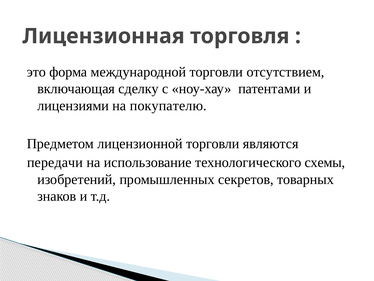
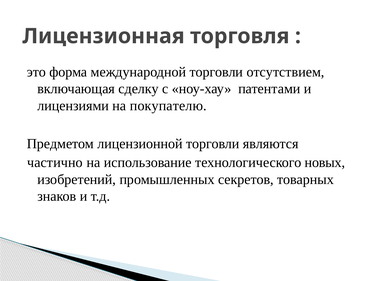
передачи: передачи -> частично (55, 162)
схемы: схемы -> новых (325, 162)
